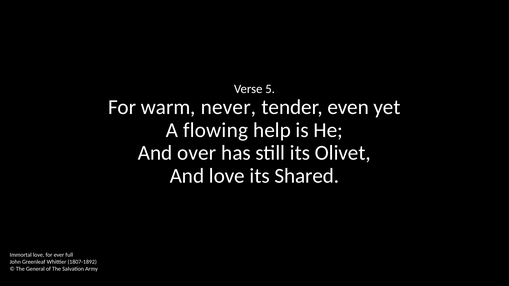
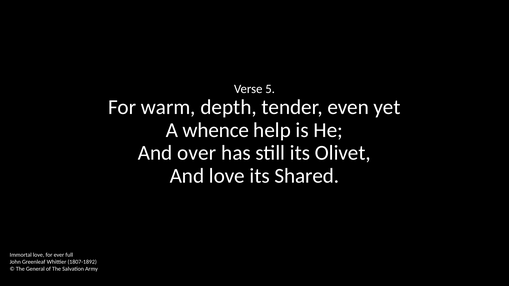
never: never -> depth (229, 107)
flowing: flowing -> whence (216, 130)
